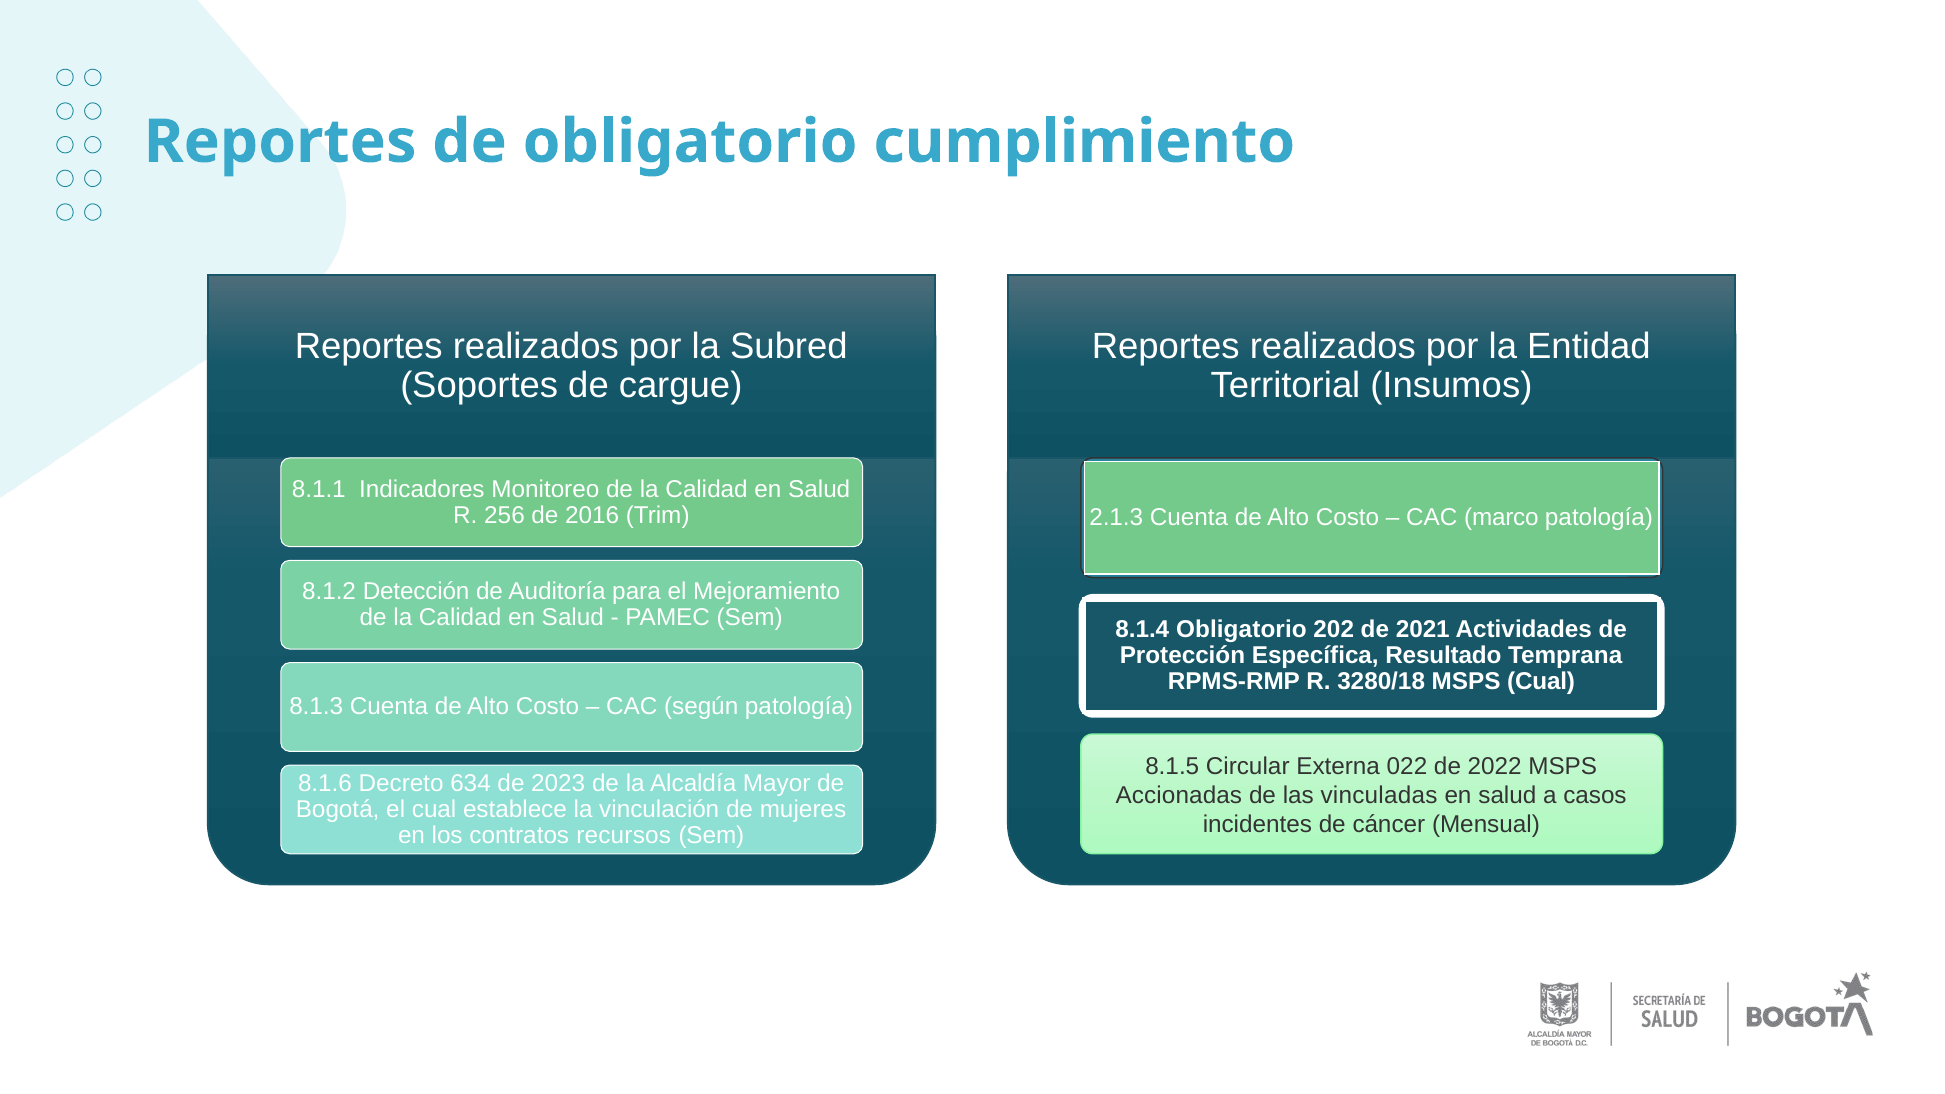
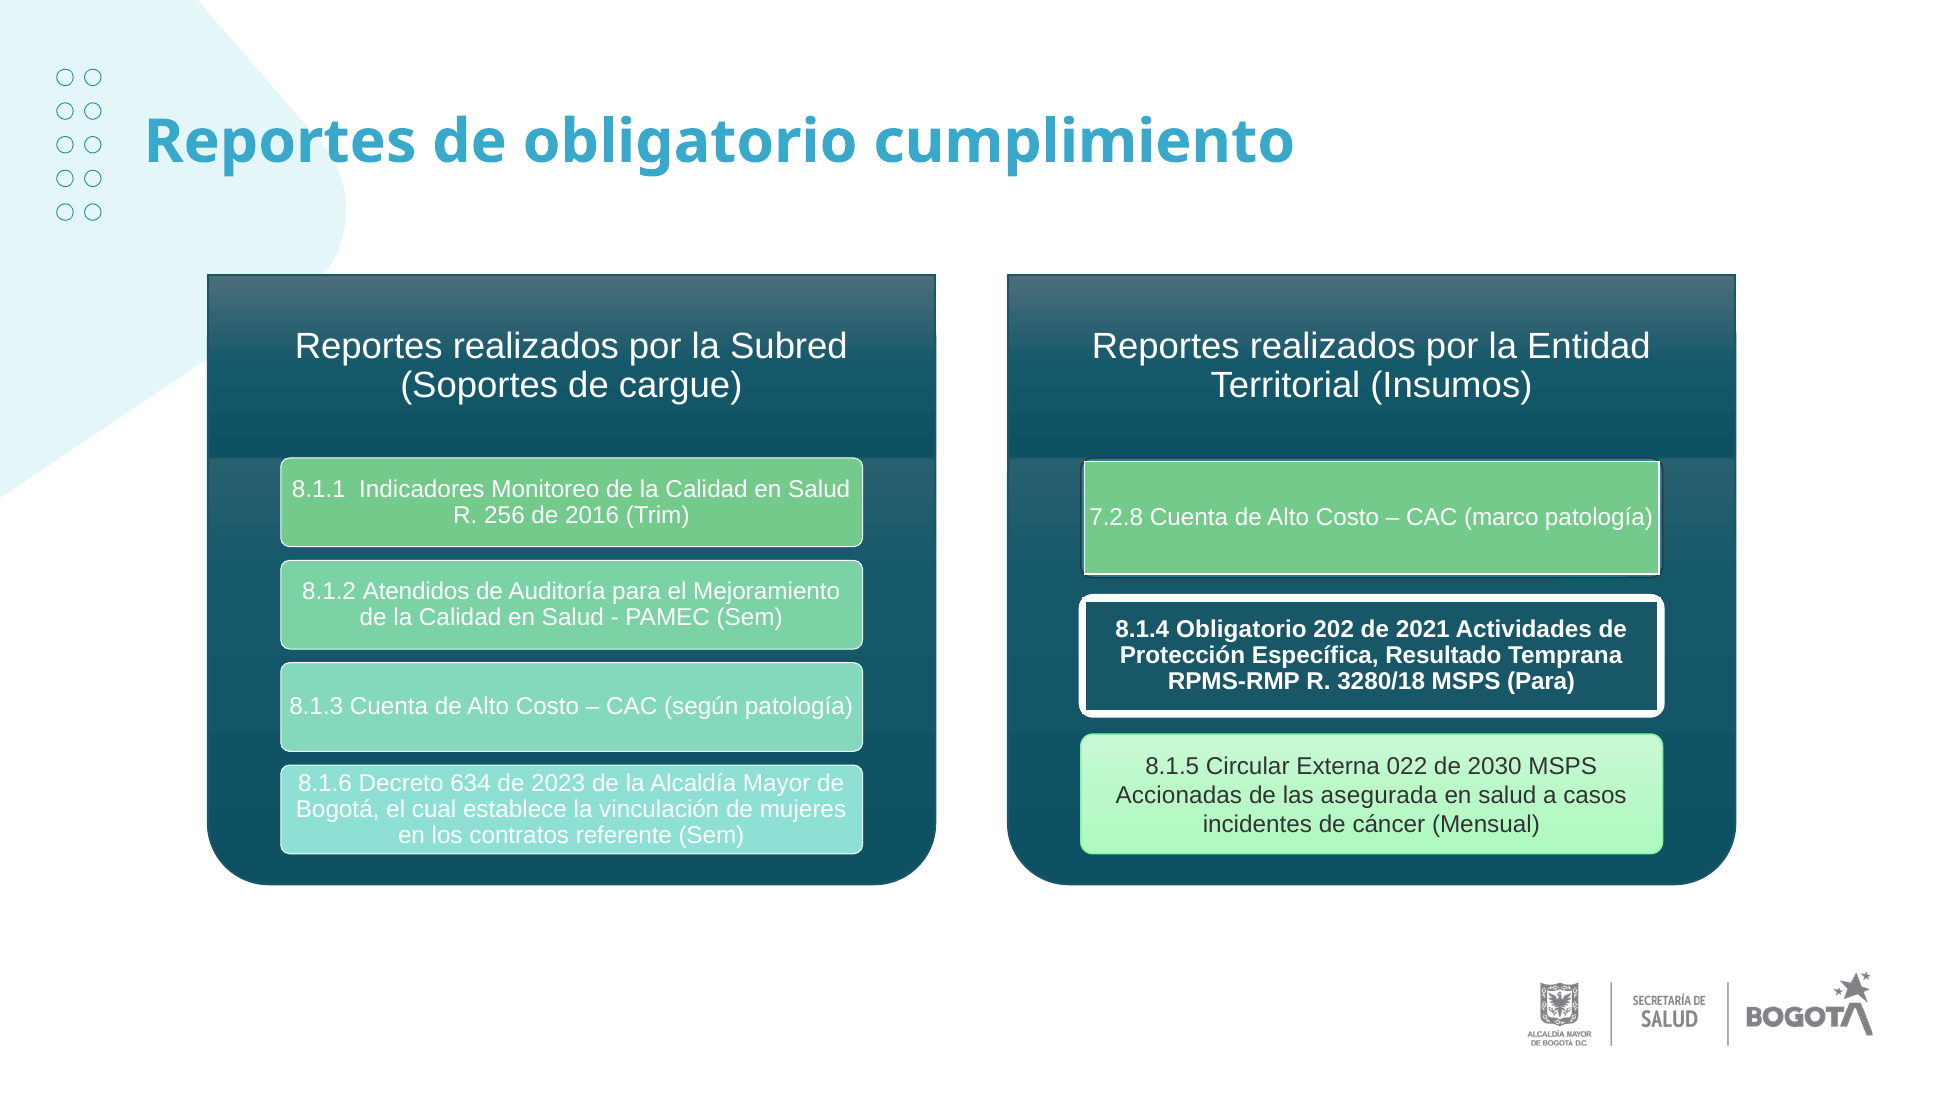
2.1.3: 2.1.3 -> 7.2.8 (1116, 518)
Detección: Detección -> Atendidos (416, 591)
MSPS Cual: Cual -> Para (1541, 682)
2022: 2022 -> 2030 (1495, 766)
vinculadas: vinculadas -> asegurada (1379, 796)
recursos: recursos -> referente (624, 836)
